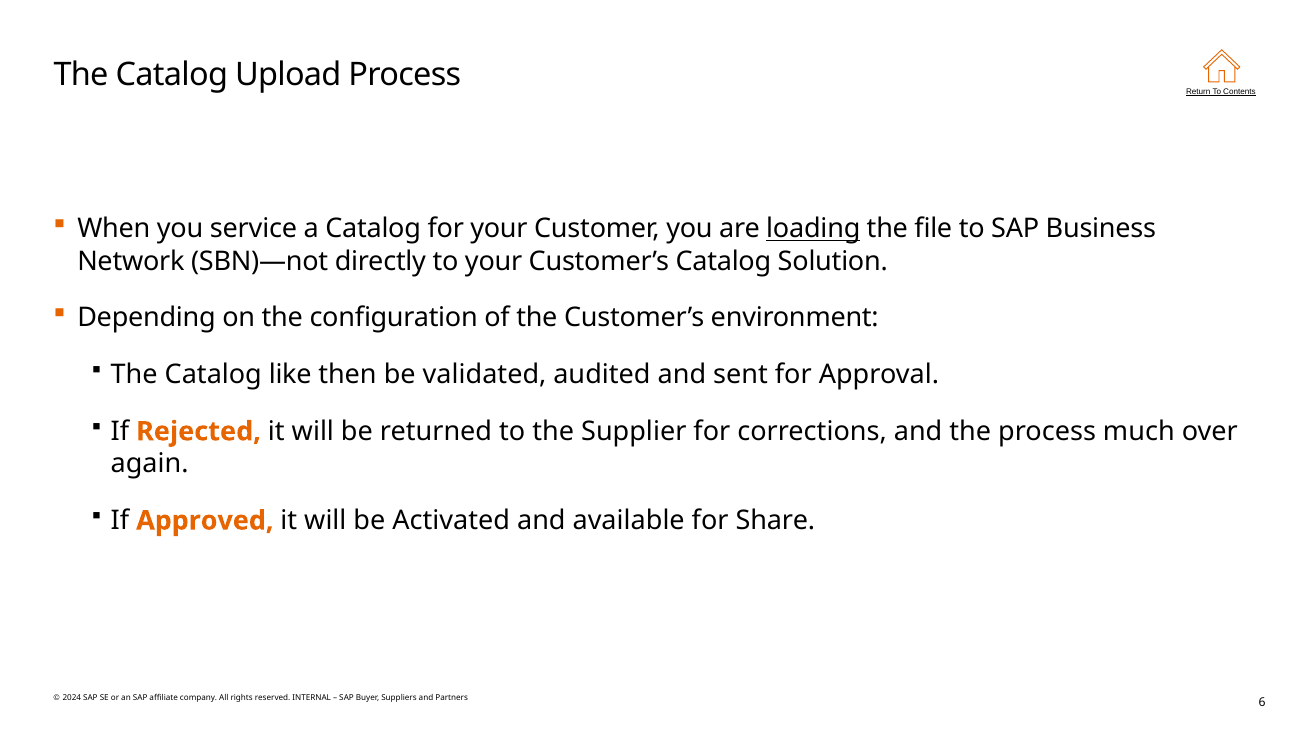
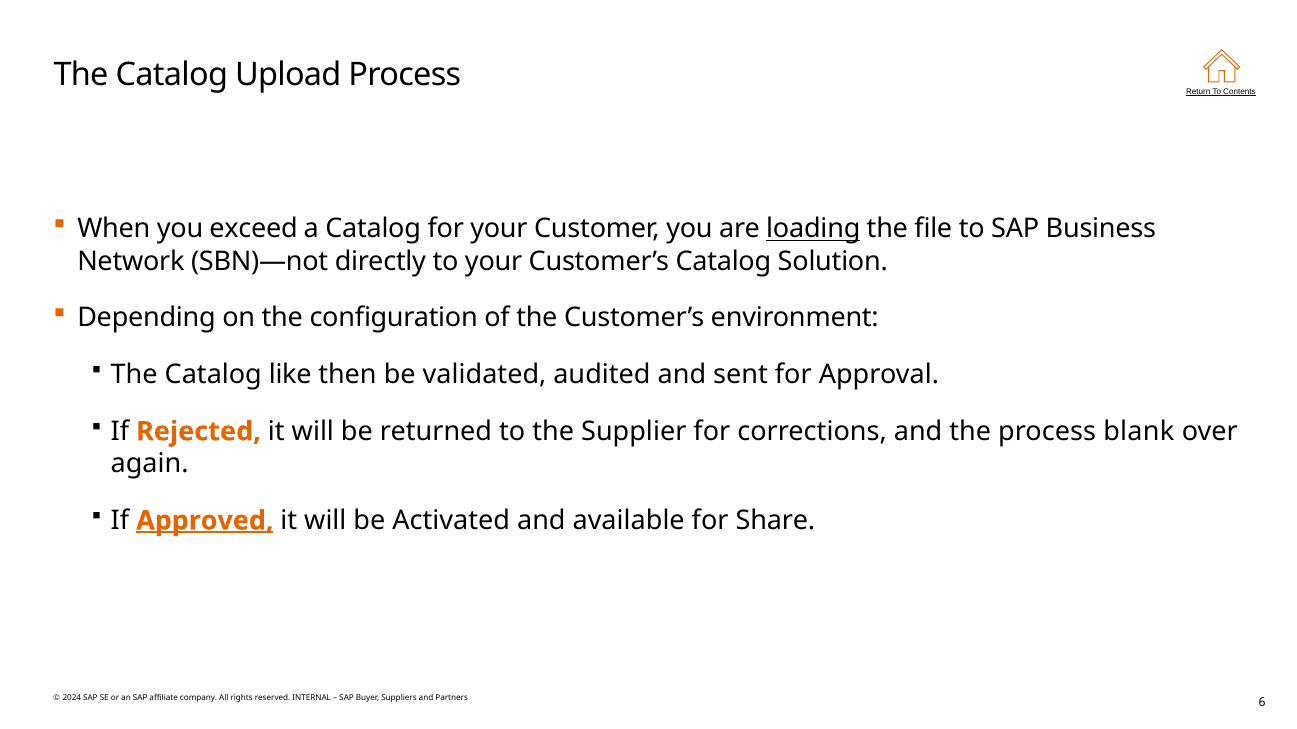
service: service -> exceed (254, 229)
much: much -> blank (1139, 432)
Approved underline: none -> present (205, 521)
